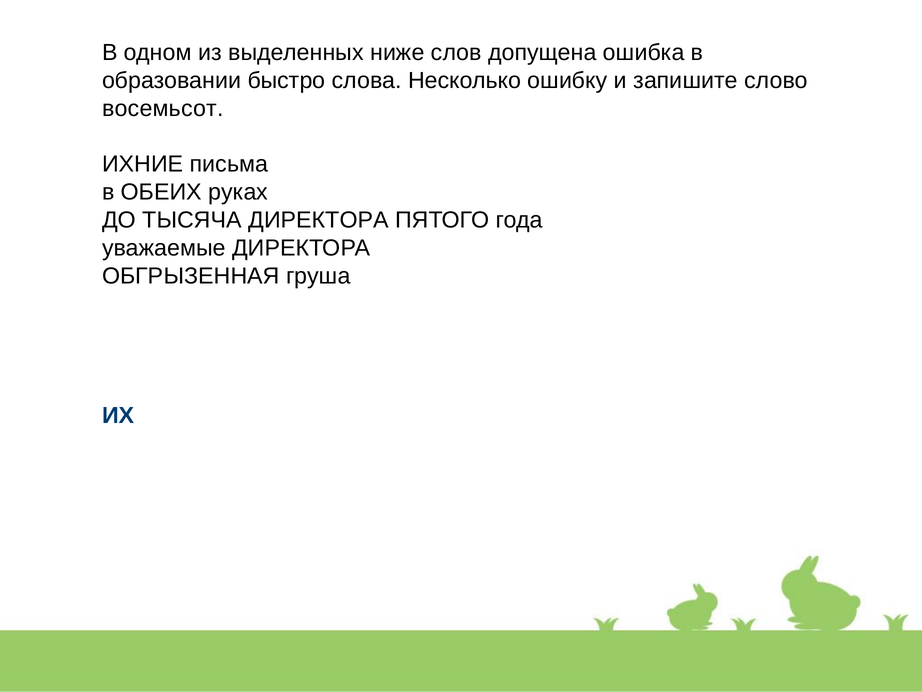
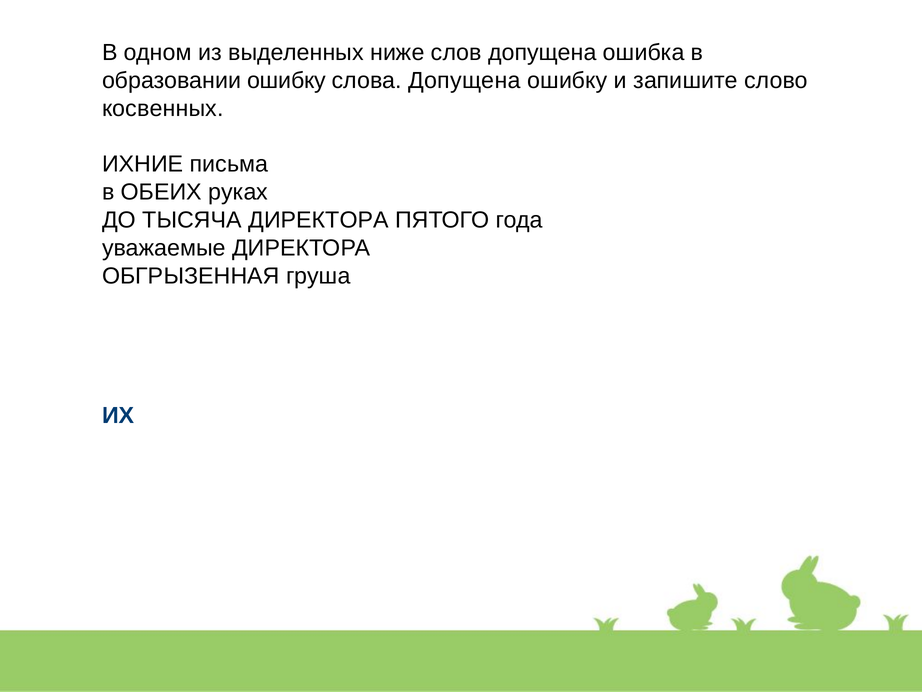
образовании быстро: быстро -> ошибку (287, 80)
слова Несколько: Несколько -> Допущена (464, 80)
восемьсот: восемьсот -> косвенных (163, 108)
